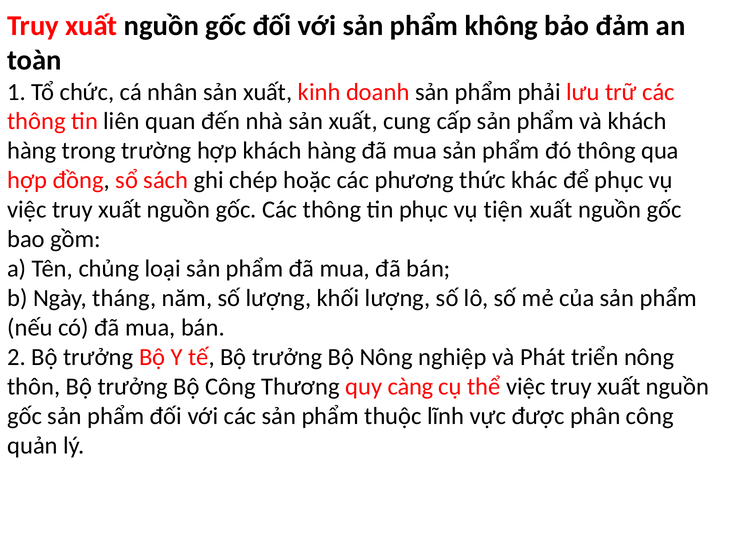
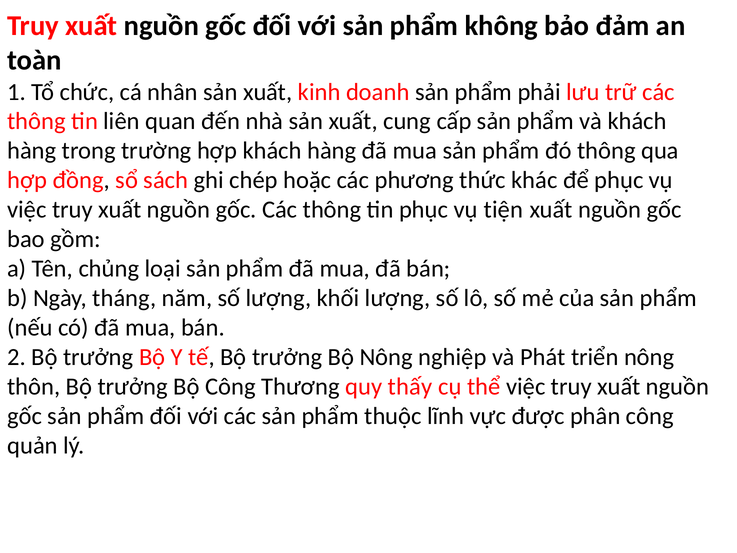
càng: càng -> thấy (410, 387)
